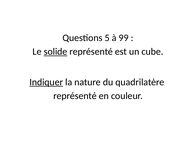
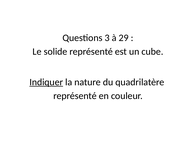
5: 5 -> 3 (107, 38)
99: 99 -> 29 (124, 38)
solide underline: present -> none (56, 52)
